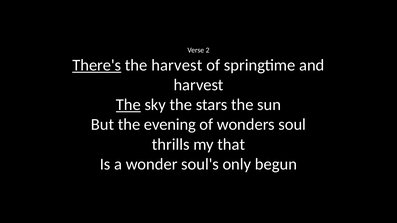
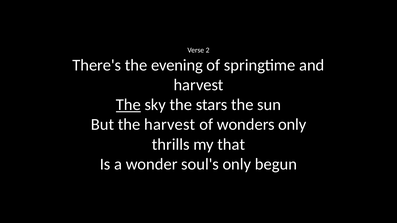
There's underline: present -> none (97, 65)
the harvest: harvest -> evening (177, 65)
the evening: evening -> harvest (170, 125)
wonders soul: soul -> only (292, 125)
